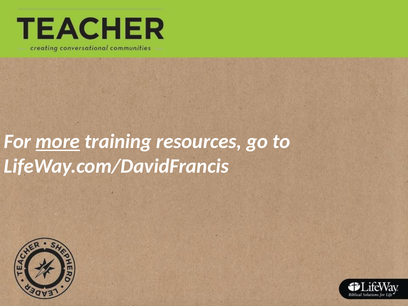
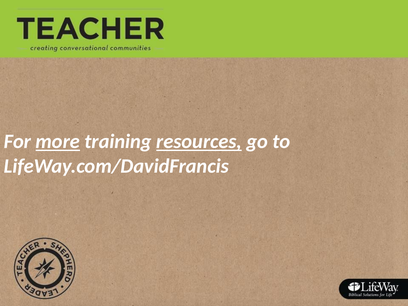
resources underline: none -> present (199, 141)
